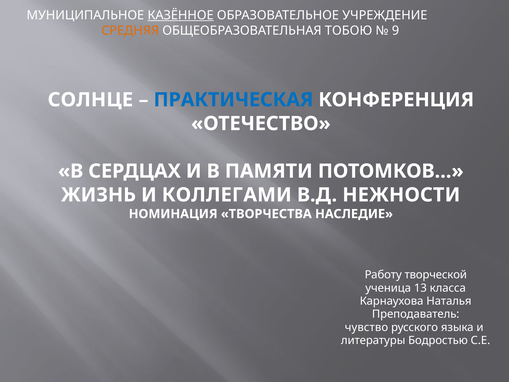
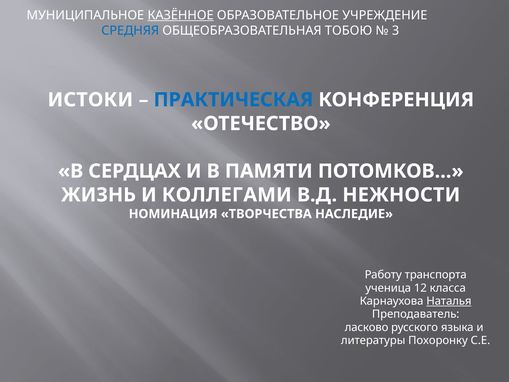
СРЕДНЯЯ colour: orange -> blue (130, 31)
9: 9 -> 3 (395, 31)
СОЛНЦЕ: СОЛНЦЕ -> ИСТОКИ (90, 100)
творческой: творческой -> транспорта (436, 275)
13: 13 -> 12 (420, 288)
Наталья underline: none -> present (449, 301)
чувство: чувство -> ласково (367, 327)
Бодростью: Бодростью -> Похоронку (438, 340)
